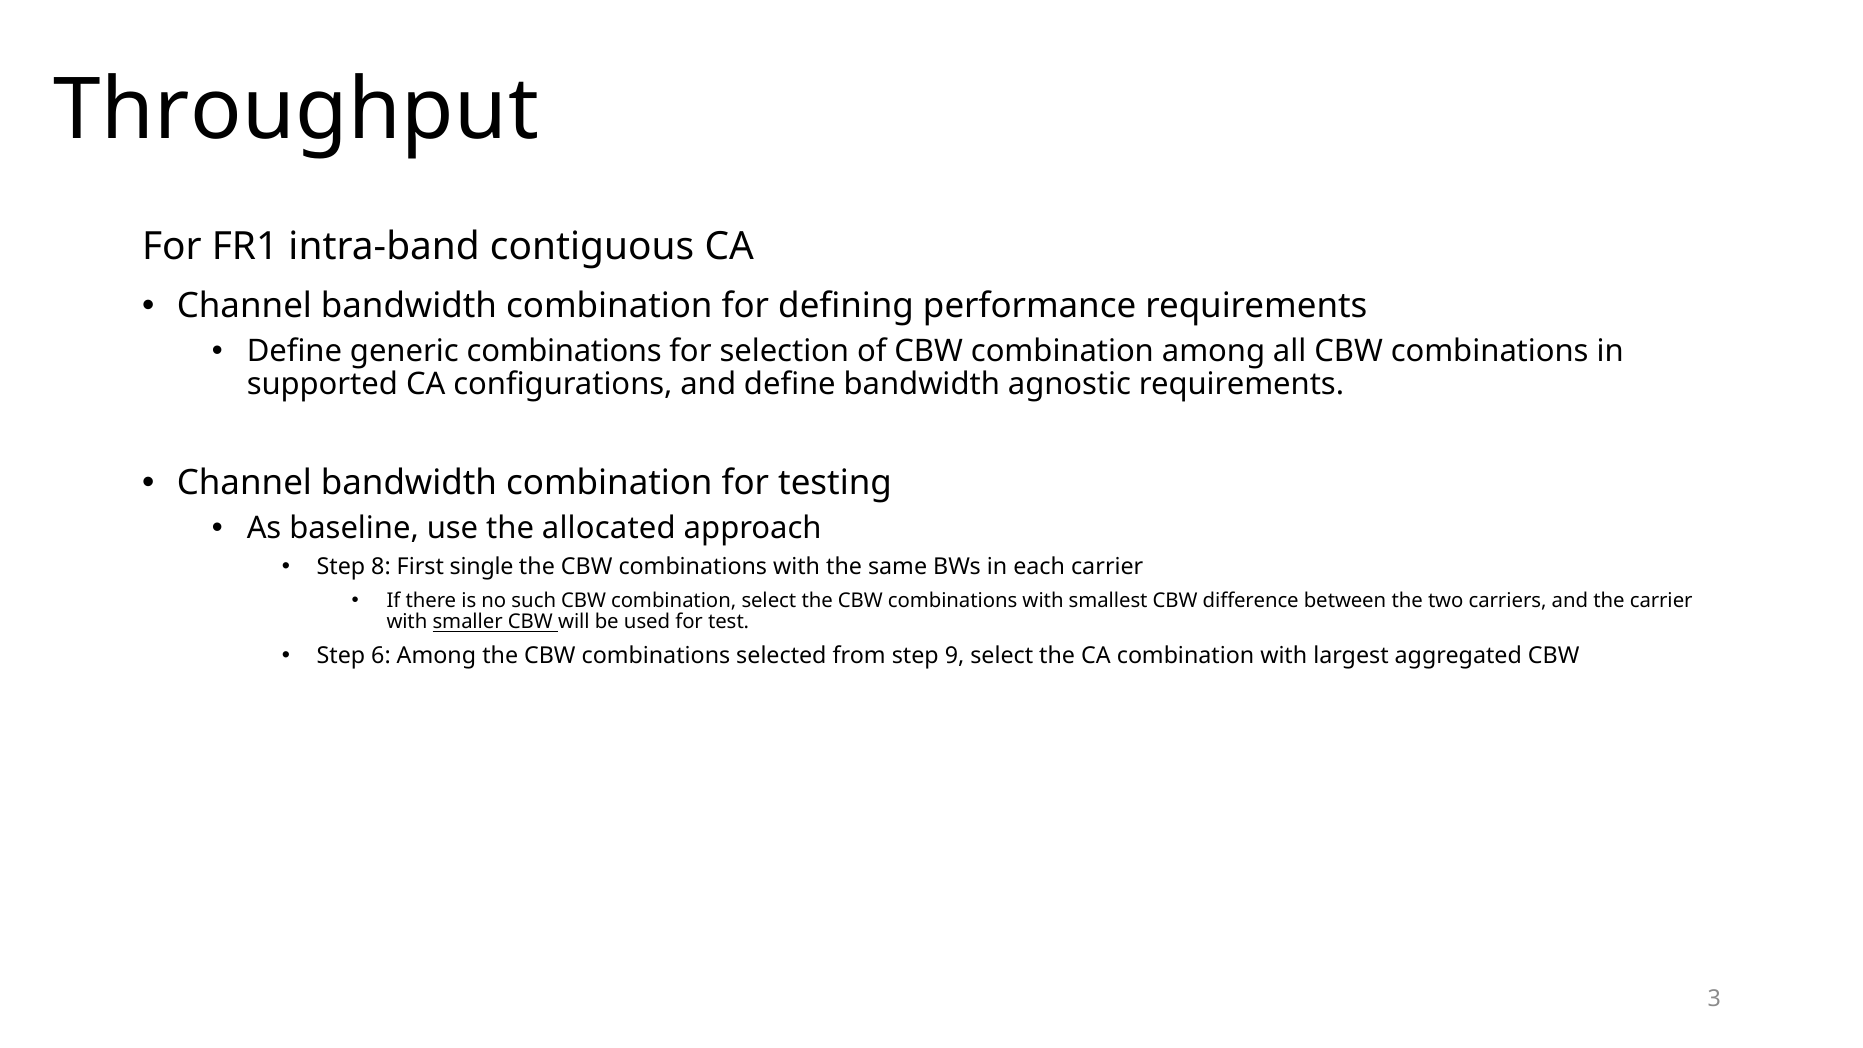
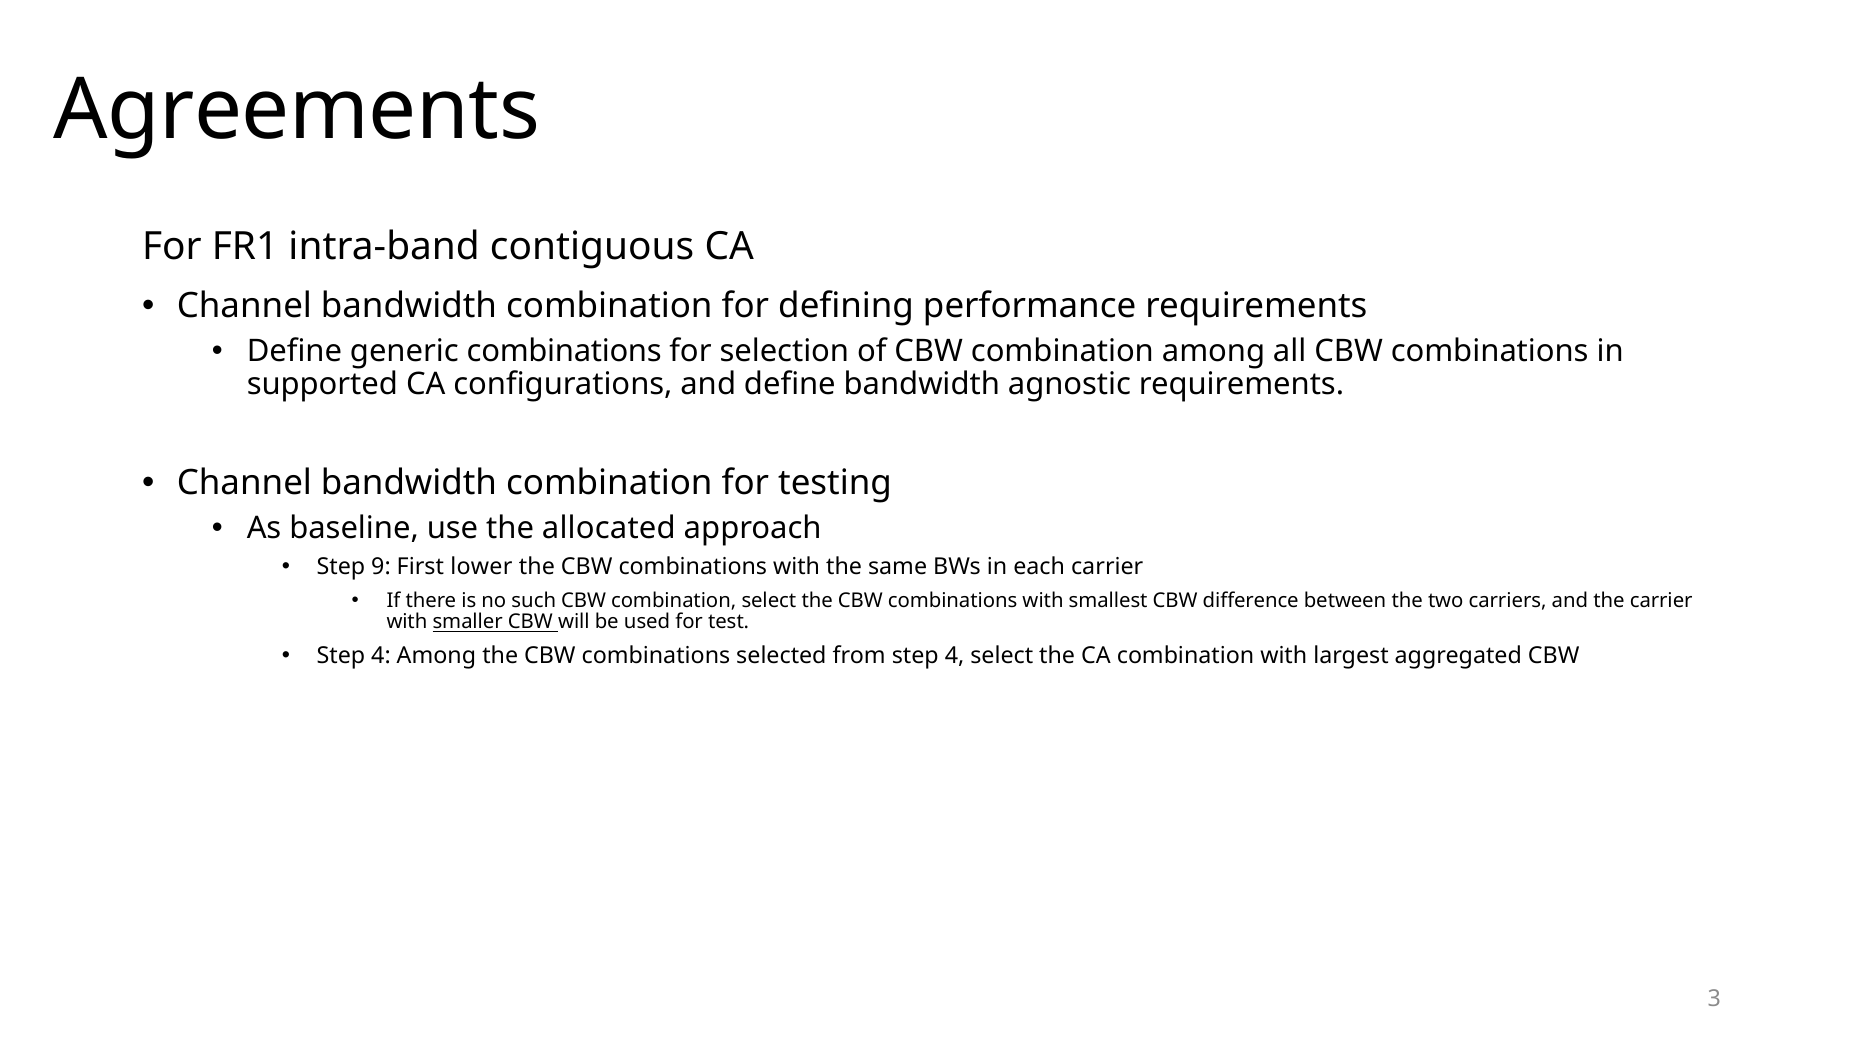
Throughput: Throughput -> Agreements (297, 111)
8: 8 -> 9 (381, 567)
single: single -> lower (481, 567)
6: 6 -> 4 (381, 655)
from step 9: 9 -> 4 (955, 655)
